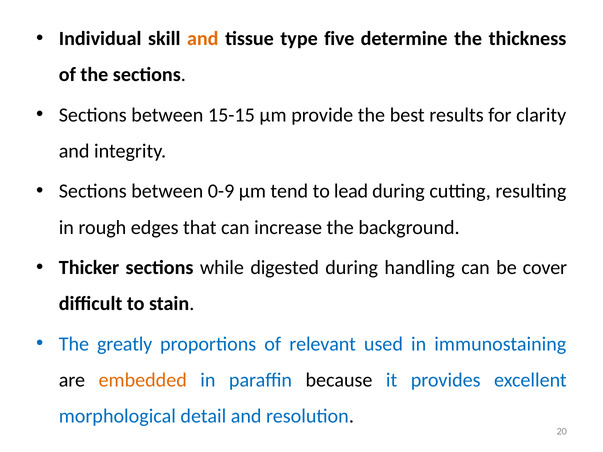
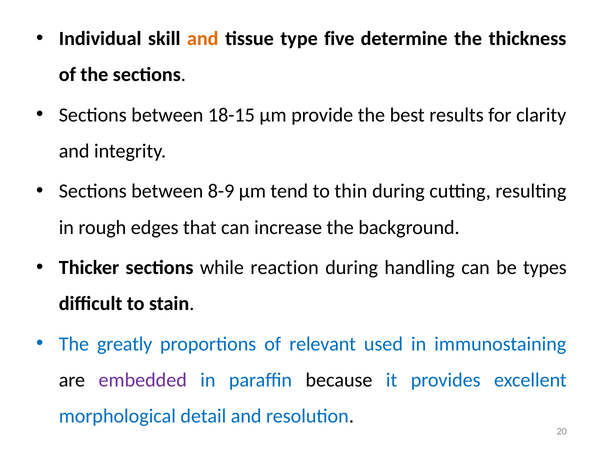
15-15: 15-15 -> 18-15 (231, 115)
0-9: 0-9 -> 8-9 (221, 191)
lead: lead -> thin (351, 191)
digested: digested -> reaction (285, 268)
cover: cover -> types (545, 268)
embedded colour: orange -> purple (143, 380)
